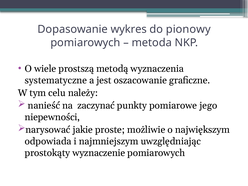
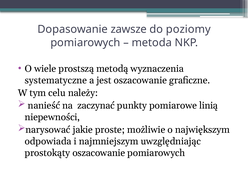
wykres: wykres -> zawsze (129, 29)
pionowy: pionowy -> poziomy (188, 29)
jego: jego -> linią (209, 105)
prostokąty wyznaczenie: wyznaczenie -> oszacowanie (99, 153)
